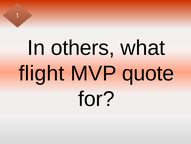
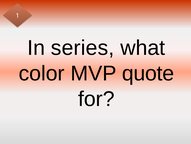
others: others -> series (83, 48)
flight: flight -> color (42, 73)
